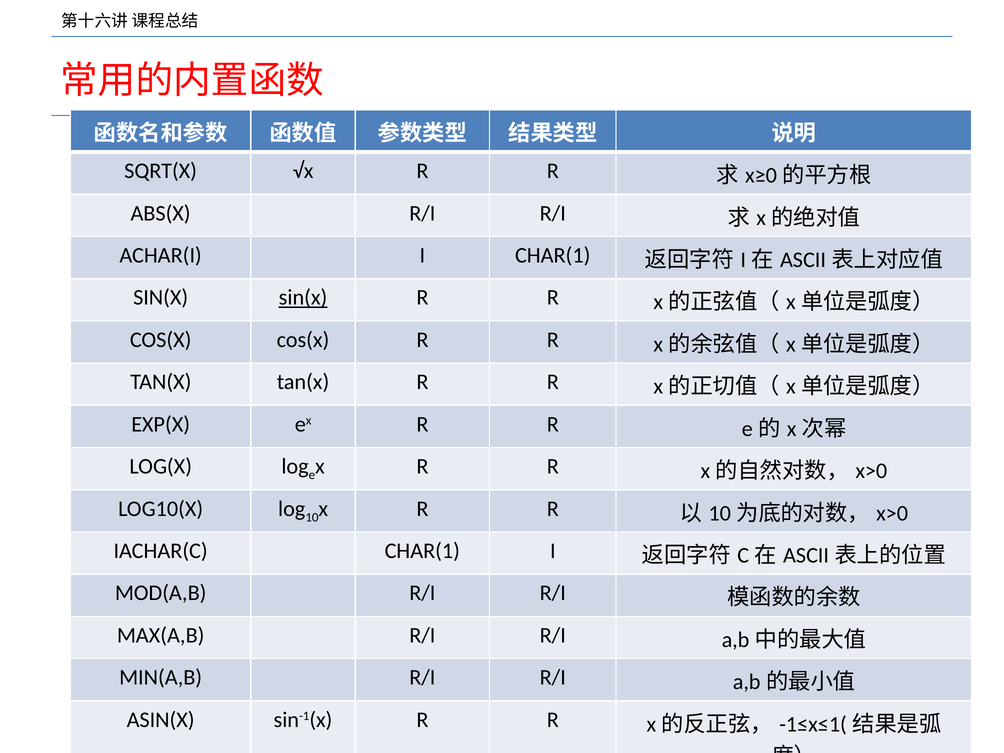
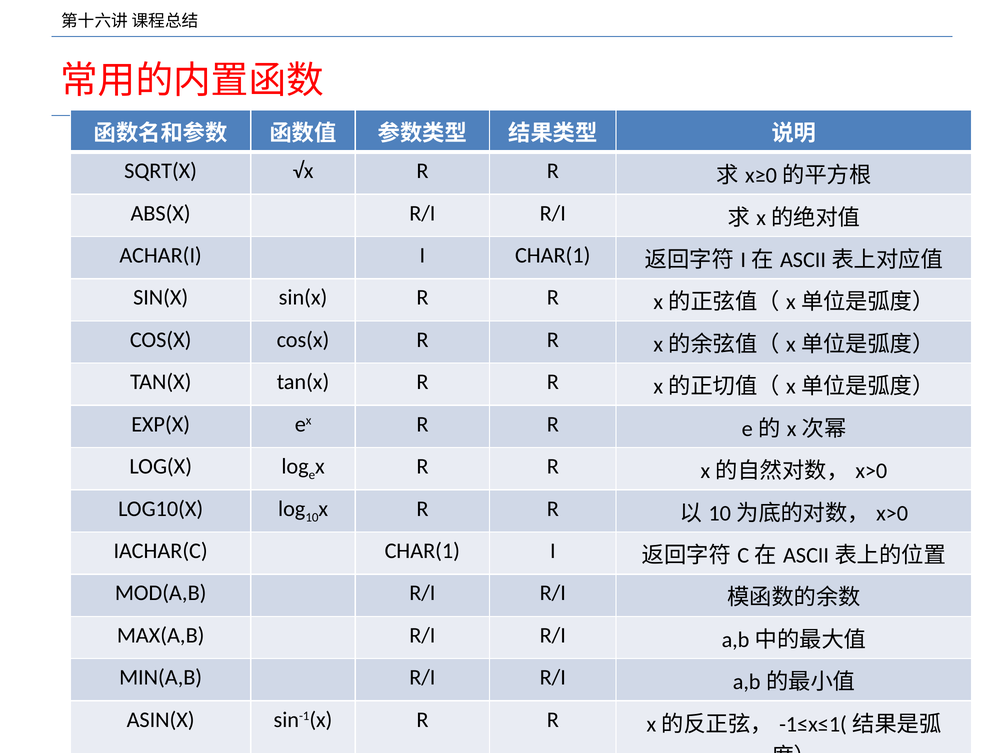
sin(x underline: present -> none (303, 298)
